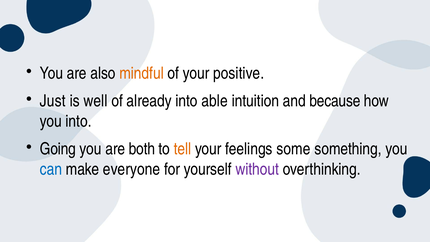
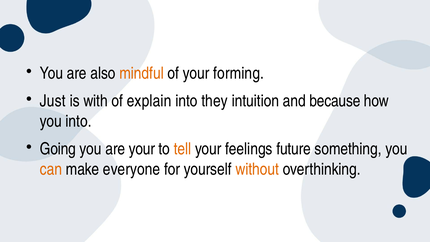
positive: positive -> forming (239, 73)
well: well -> with (96, 101)
already: already -> explain (149, 101)
able: able -> they (215, 101)
are both: both -> your (142, 149)
some: some -> future (294, 149)
can colour: blue -> orange (51, 169)
without colour: purple -> orange (257, 169)
